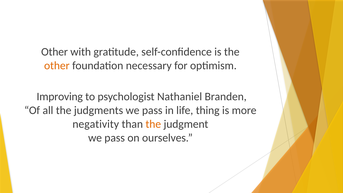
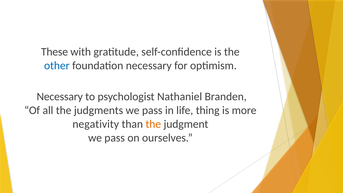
Other: Other -> These (55, 52)
other colour: orange -> blue (57, 66)
Improving: Improving -> Necessary (60, 97)
